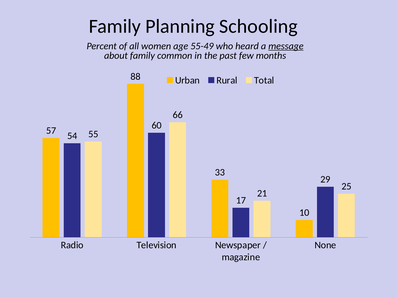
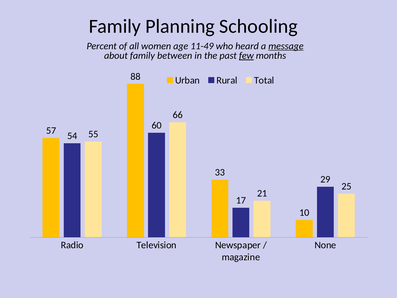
55-49: 55-49 -> 11-49 (202, 46)
common: common -> between (175, 56)
few underline: none -> present (246, 56)
